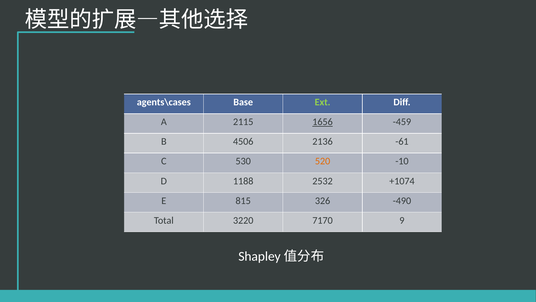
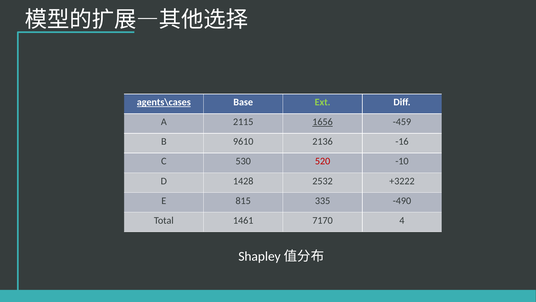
agents\cases underline: none -> present (164, 102)
4506: 4506 -> 9610 (243, 141)
-61: -61 -> -16 (402, 141)
520 colour: orange -> red (323, 161)
1188: 1188 -> 1428 (243, 181)
+1074: +1074 -> +3222 (402, 181)
326: 326 -> 335 (323, 200)
3220: 3220 -> 1461 (243, 220)
9: 9 -> 4 (402, 220)
